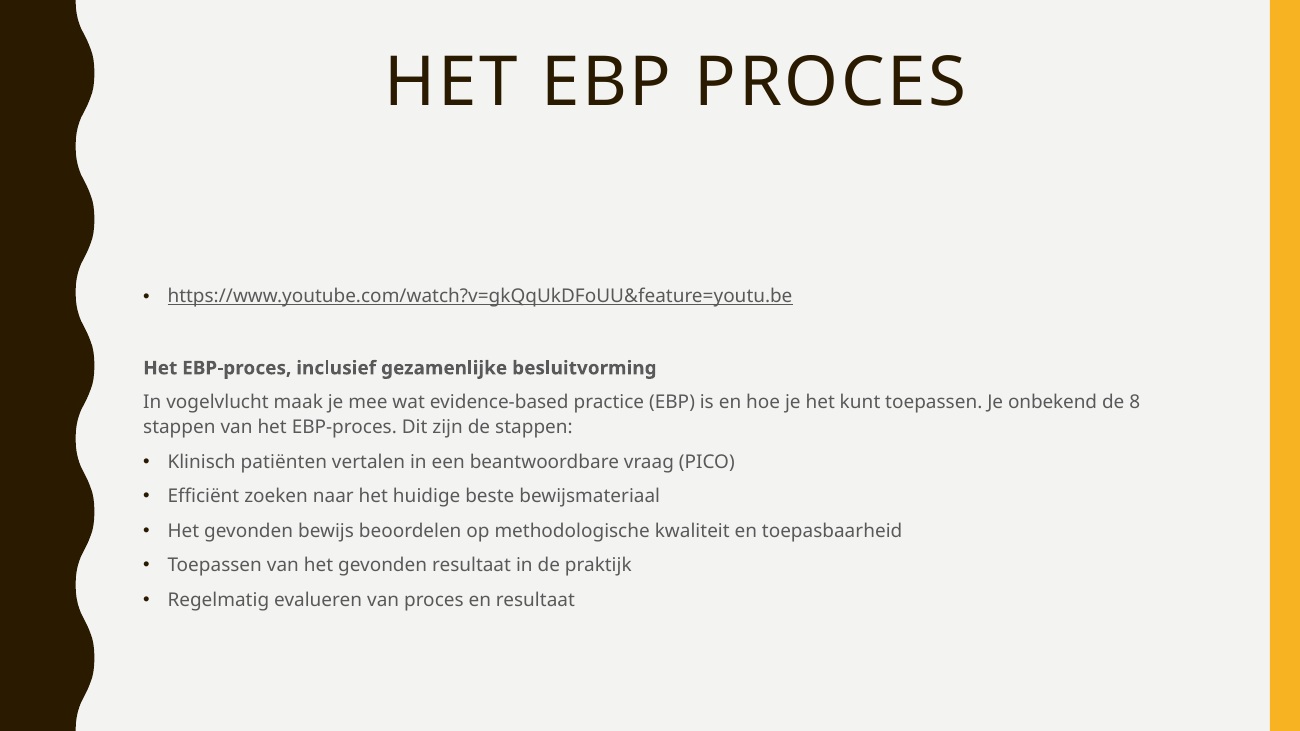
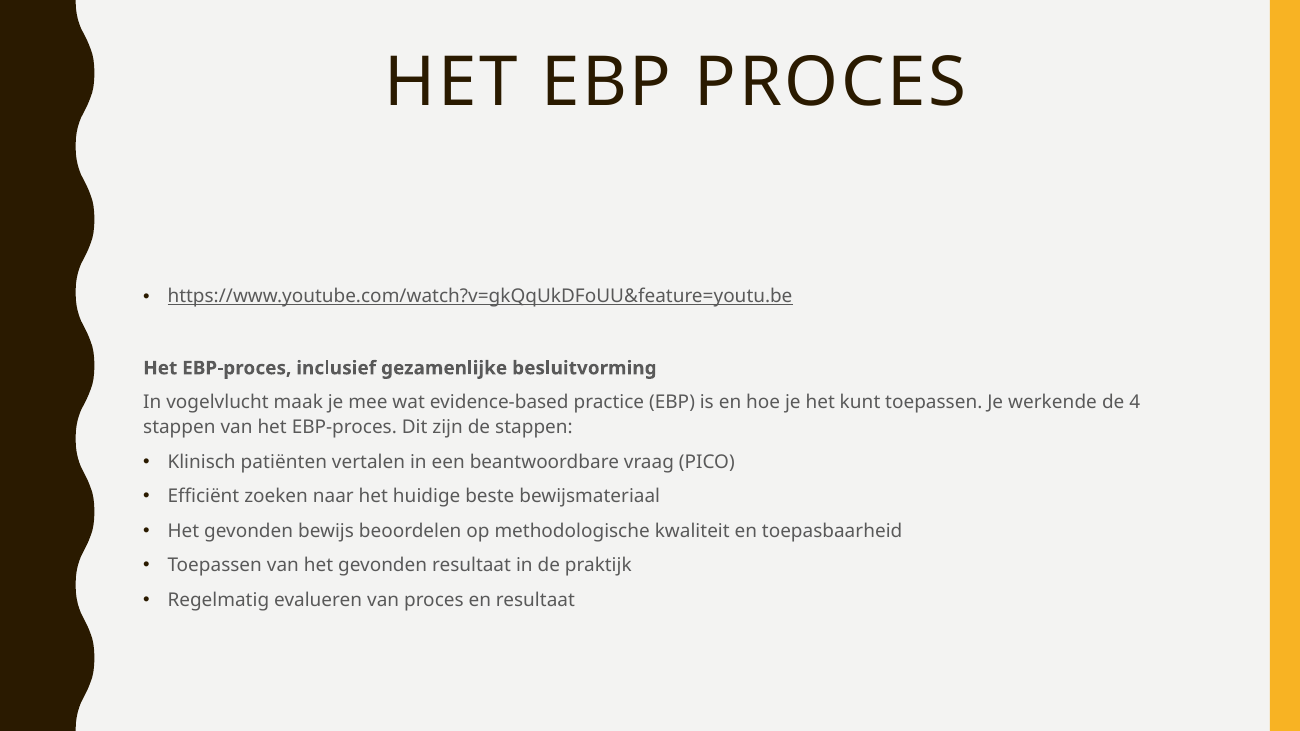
onbekend: onbekend -> werkende (1053, 403)
8: 8 -> 4 (1135, 403)
